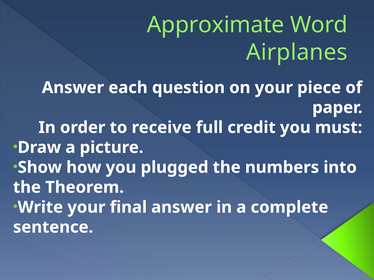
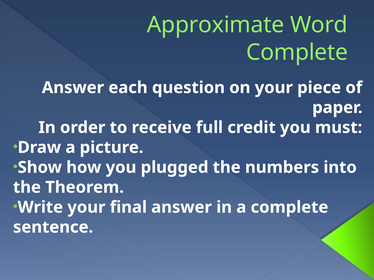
Airplanes: Airplanes -> Complete (297, 52)
